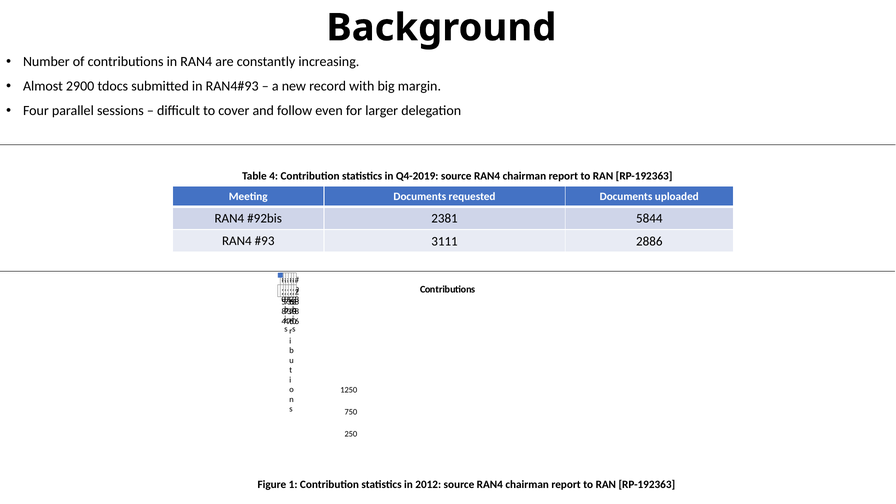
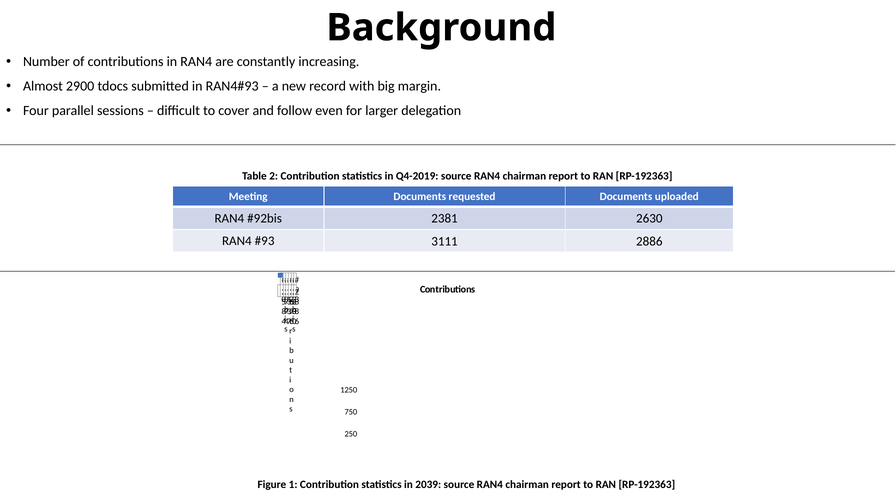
Table 4: 4 -> 2 (274, 176)
5844: 5844 -> 2630 (649, 219)
2012: 2012 -> 2039 (428, 485)
